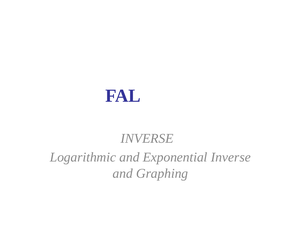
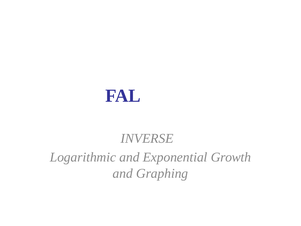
Exponential Inverse: Inverse -> Growth (231, 157)
